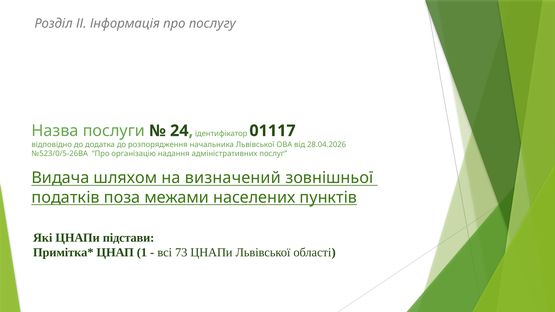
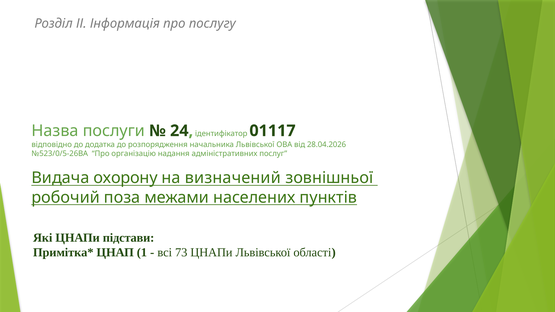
шляхом: шляхом -> охорону (126, 178)
податків: податків -> робочий (66, 197)
